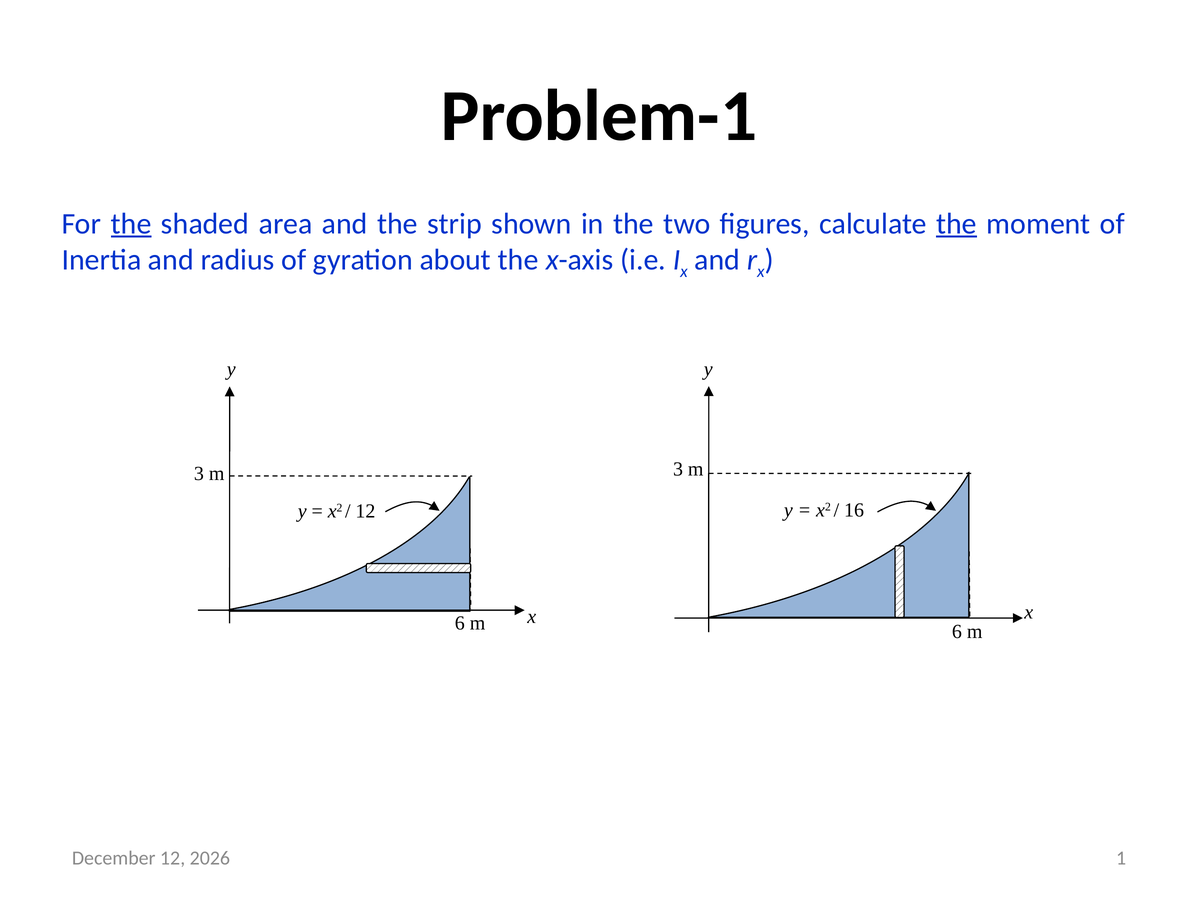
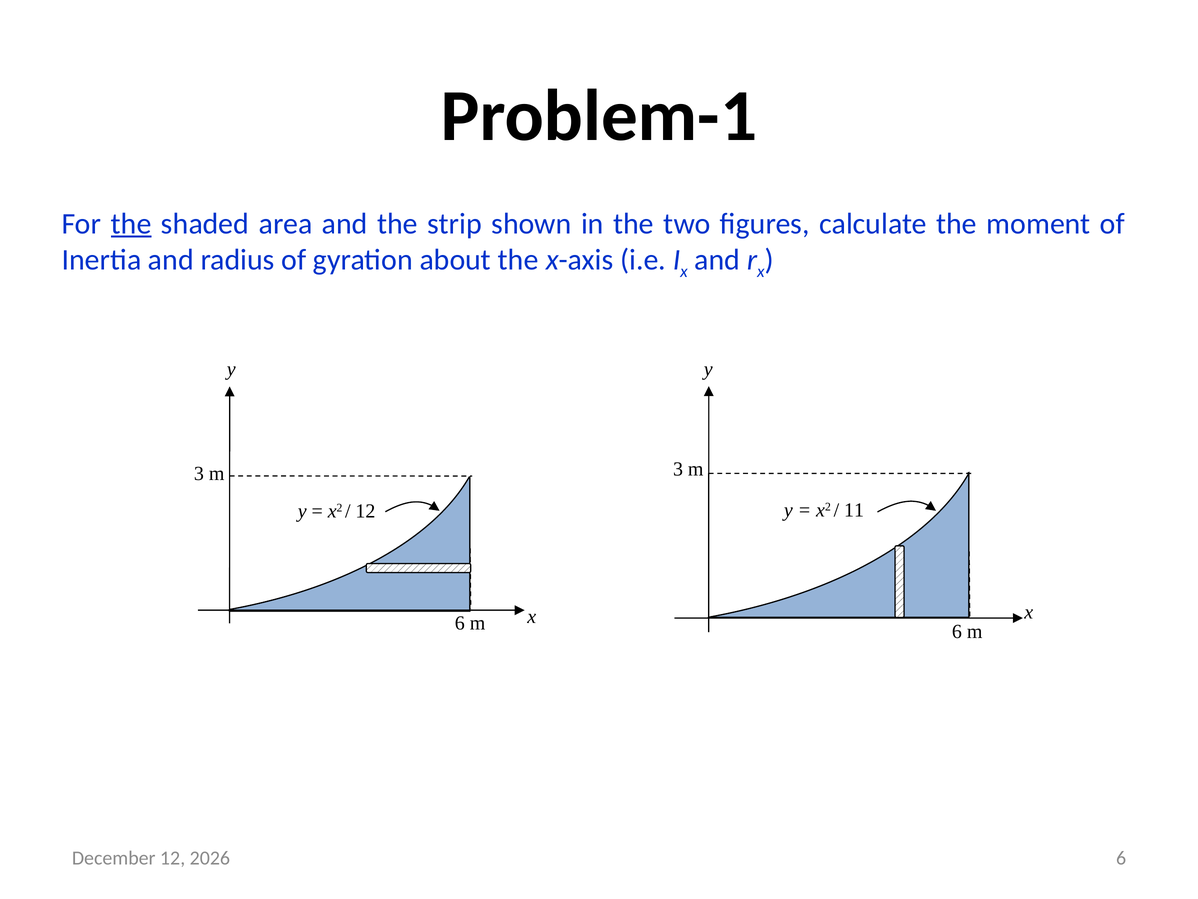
the underline: present -> none (956, 224)
16: 16 -> 11 (854, 510)
1: 1 -> 6 (1121, 858)
